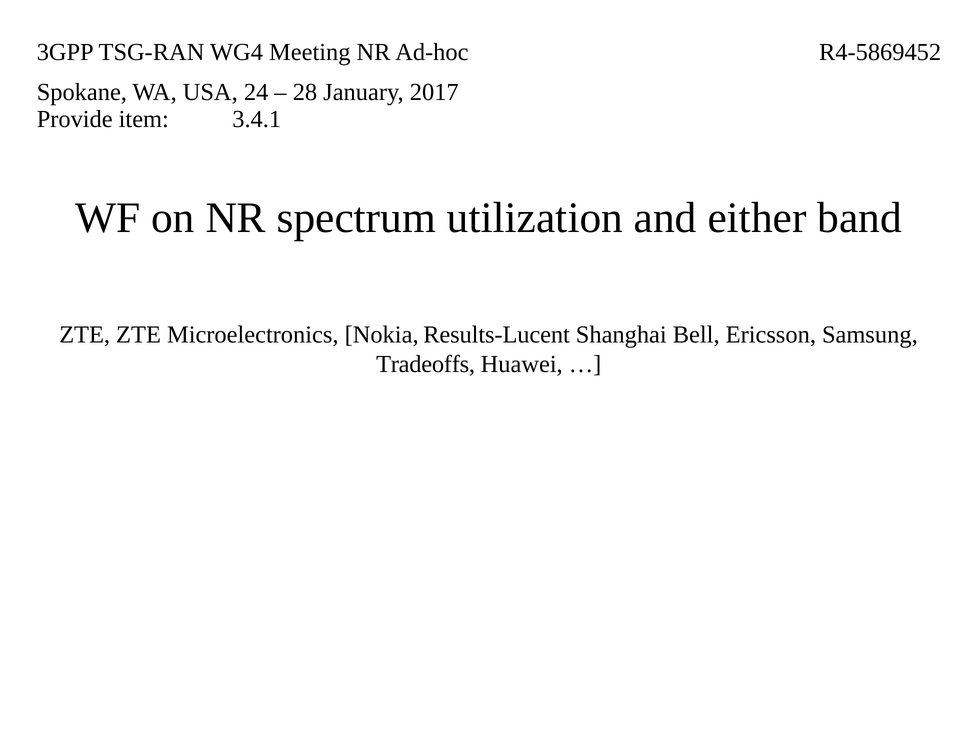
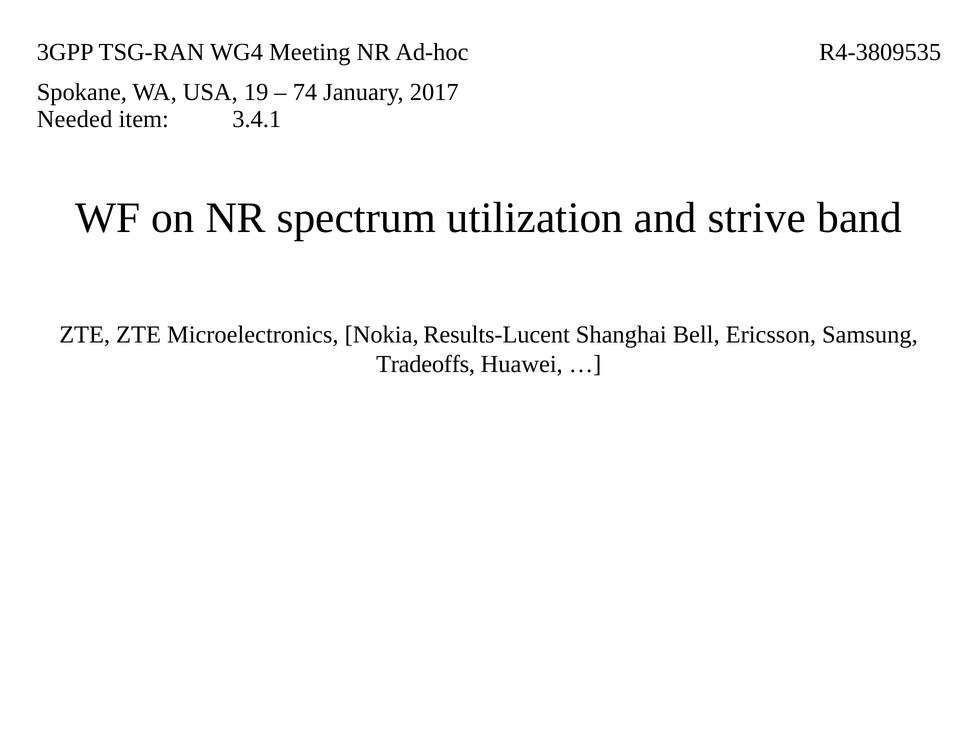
R4-5869452: R4-5869452 -> R4-3809535 (880, 52)
24: 24 -> 19 (256, 92)
28: 28 -> 74 (305, 92)
Provide: Provide -> Needed (75, 119)
either: either -> strive (757, 218)
